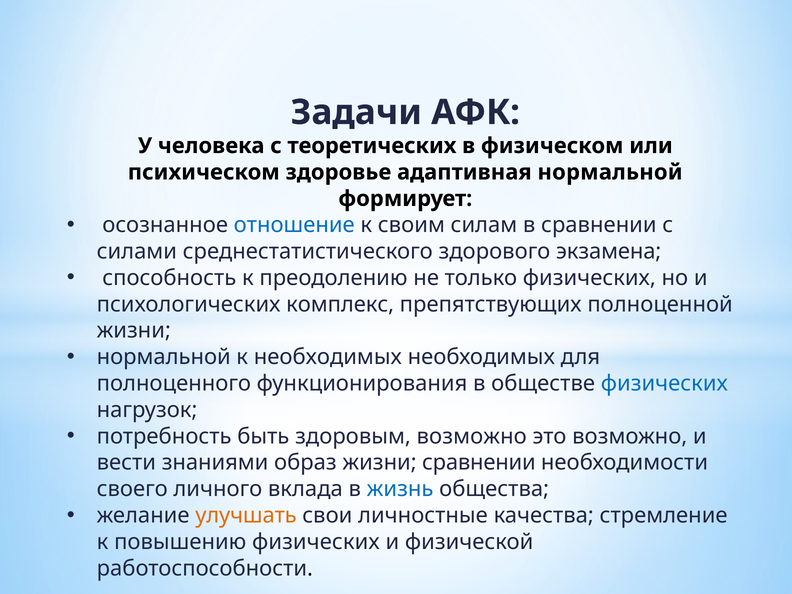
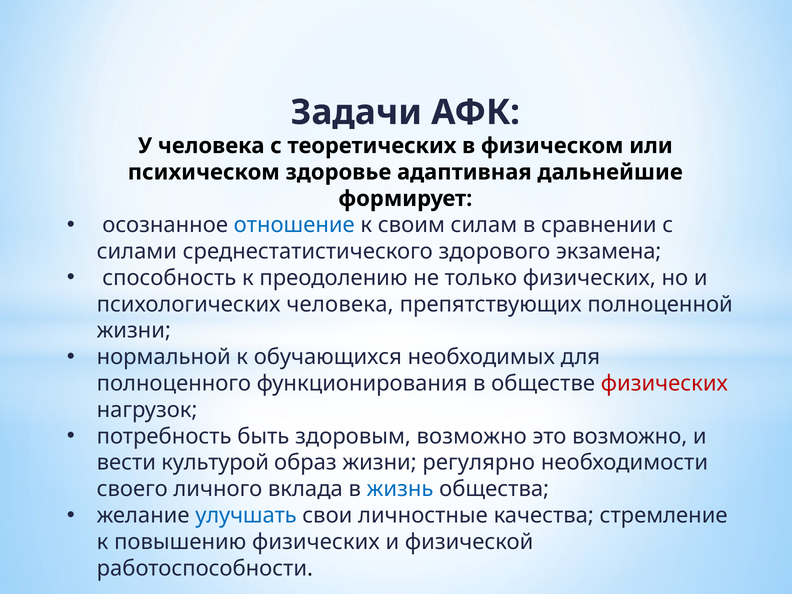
адаптивная нормальной: нормальной -> дальнейшие (610, 172)
психологических комплекс: комплекс -> человека (340, 304)
к необходимых: необходимых -> обучающихся (328, 357)
физических colour: blue -> red (664, 383)
знаниями: знаниями -> культурой (215, 463)
жизни сравнении: сравнении -> регулярно (479, 463)
улучшать colour: orange -> blue (246, 516)
